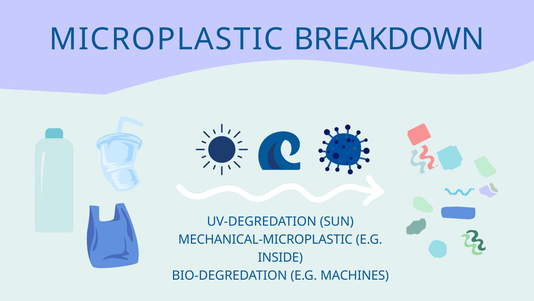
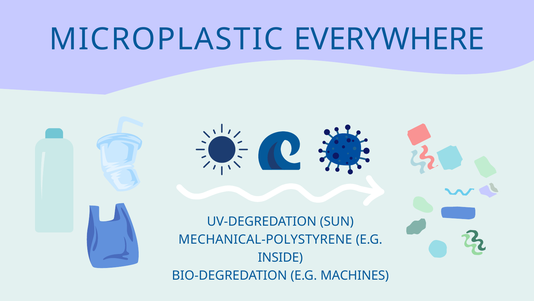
BREAKDOWN: BREAKDOWN -> EVERYWHERE (389, 39)
MECHANICAL-MICROPLASTIC: MECHANICAL-MICROPLASTIC -> MECHANICAL-POLYSTYRENE (265, 239)
